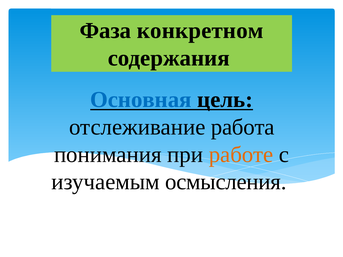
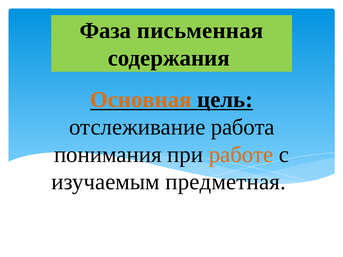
конкретном: конкретном -> письменная (200, 31)
Основная colour: blue -> orange (141, 100)
осмысления: осмысления -> предметная (226, 182)
